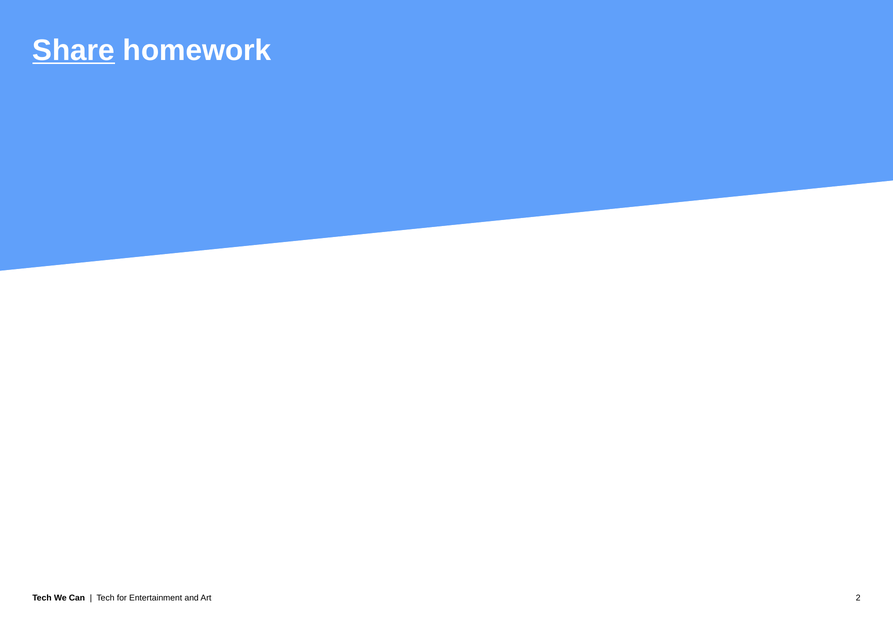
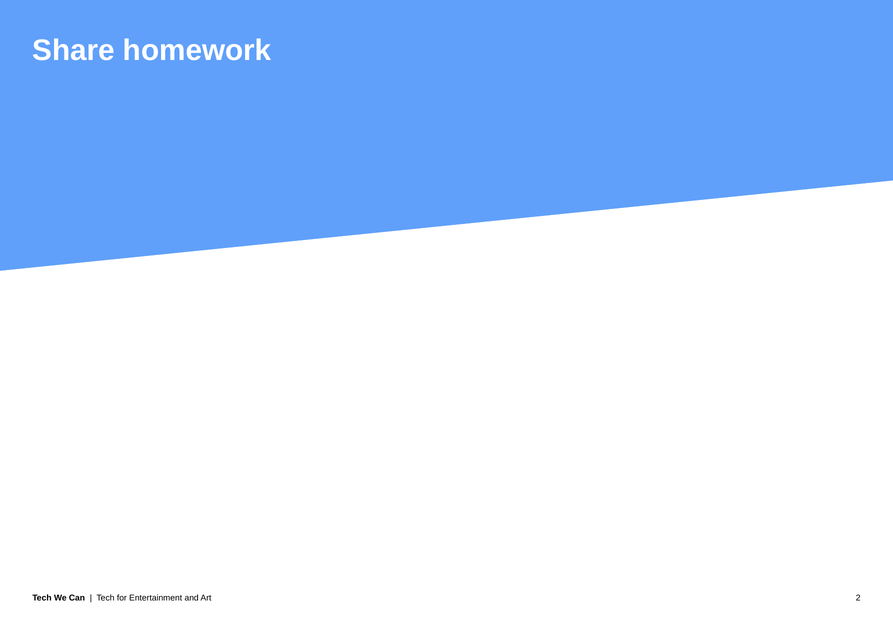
Share underline: present -> none (74, 50)
